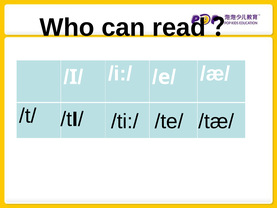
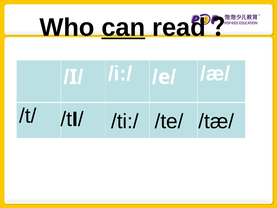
can underline: none -> present (123, 27)
